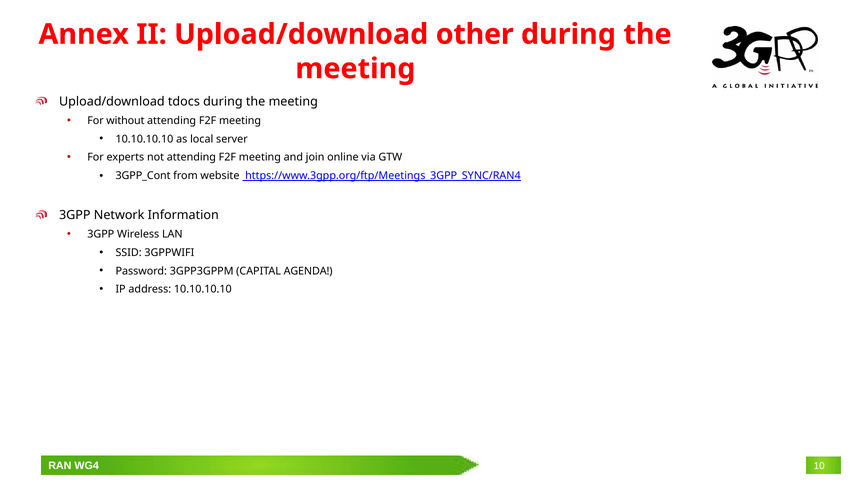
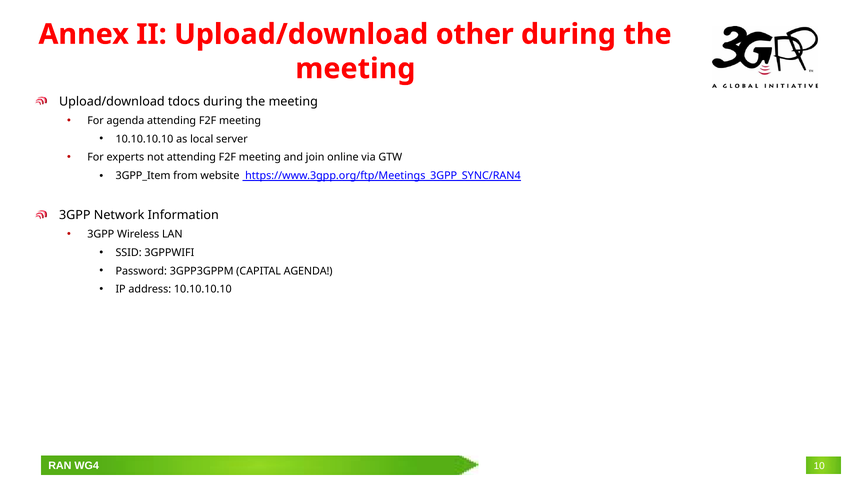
For without: without -> agenda (125, 121)
3GPP_Cont: 3GPP_Cont -> 3GPP_Item (143, 176)
